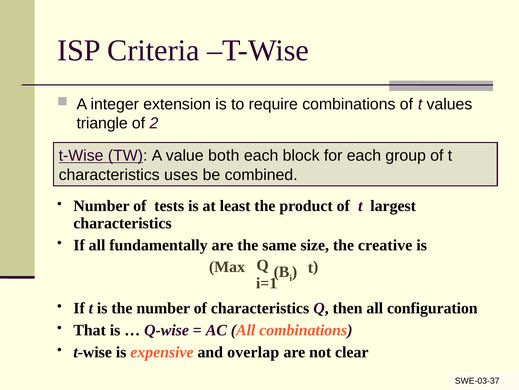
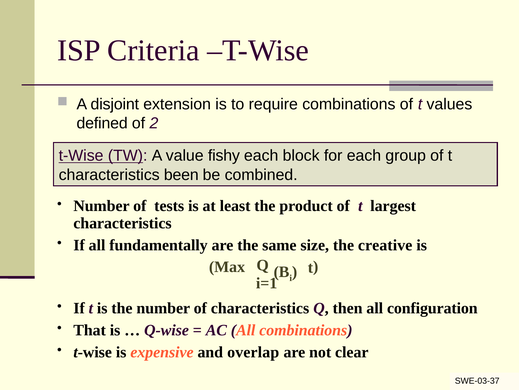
integer: integer -> disjoint (115, 104)
triangle: triangle -> defined (102, 123)
both: both -> fishy (224, 155)
uses: uses -> been (181, 174)
